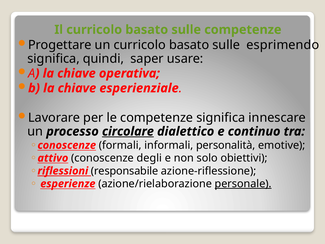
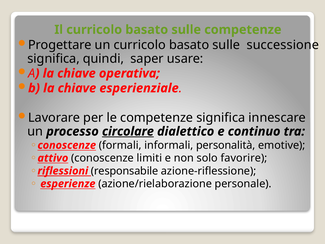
esprimendo: esprimendo -> successione (283, 45)
degli: degli -> limiti (149, 158)
obiettivi: obiettivi -> favorire (244, 158)
personale underline: present -> none (243, 184)
